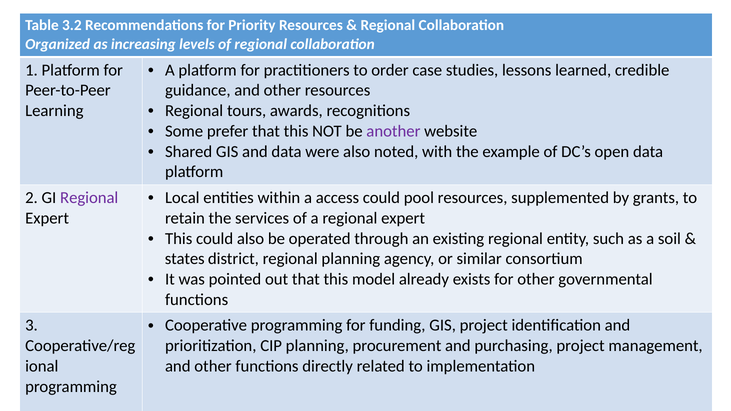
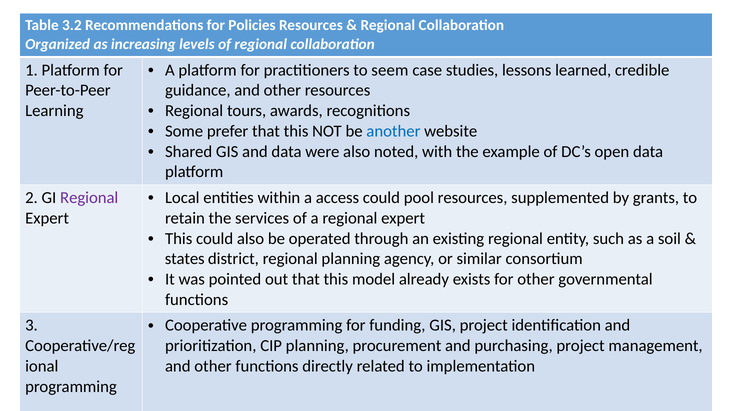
Priority: Priority -> Policies (252, 25)
order: order -> seem (390, 70)
another colour: purple -> blue (393, 131)
